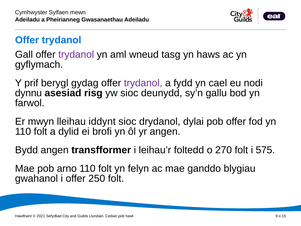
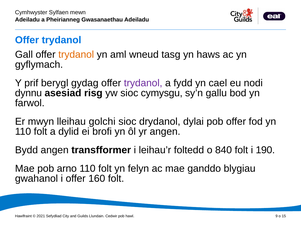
trydanol colour: purple -> orange (76, 54)
deunydd: deunydd -> cymysgu (162, 93)
iddynt: iddynt -> golchi (102, 121)
270: 270 -> 840 (224, 150)
575: 575 -> 190 (265, 150)
250: 250 -> 160 (97, 178)
